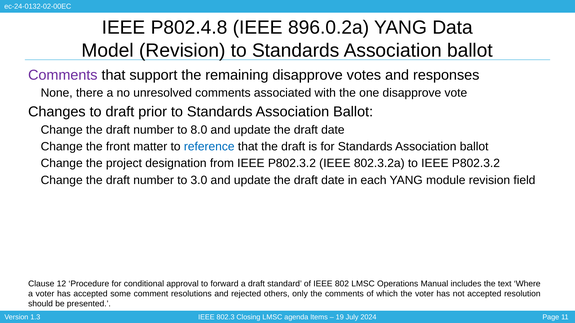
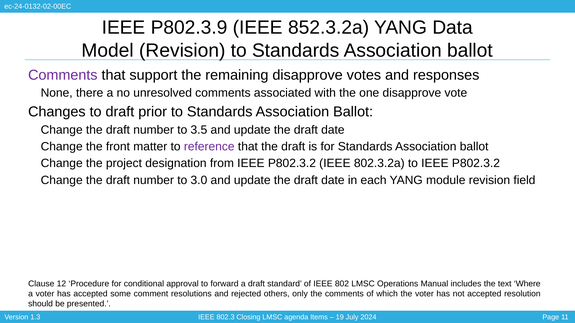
P802.4.8: P802.4.8 -> P802.3.9 (189, 28)
896.0.2a: 896.0.2a -> 852.3.2a (329, 28)
8.0: 8.0 -> 3.5 (199, 130)
reference colour: blue -> purple (209, 147)
